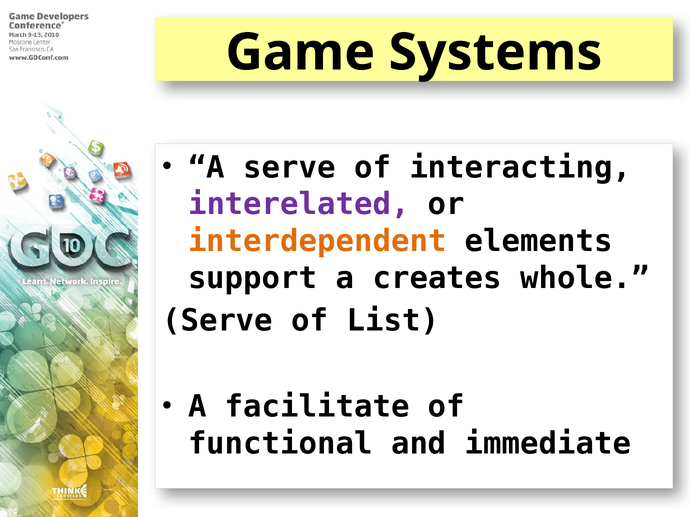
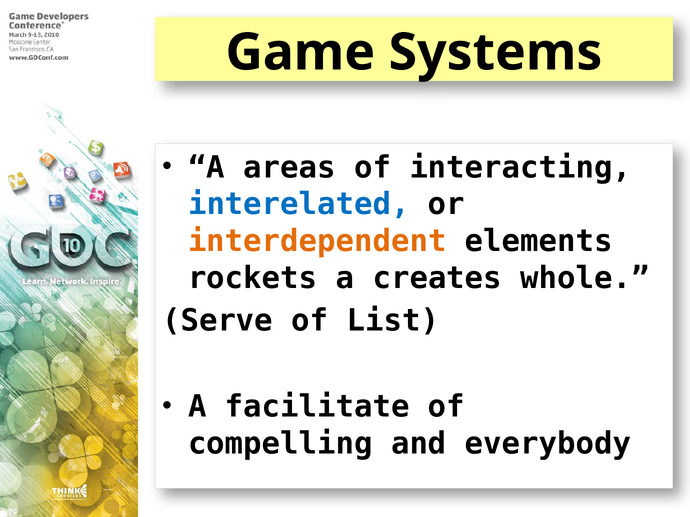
A serve: serve -> areas (289, 168)
interelated colour: purple -> blue (299, 205)
support: support -> rockets (253, 278)
functional: functional -> compelling (280, 444)
immediate: immediate -> everybody (548, 444)
